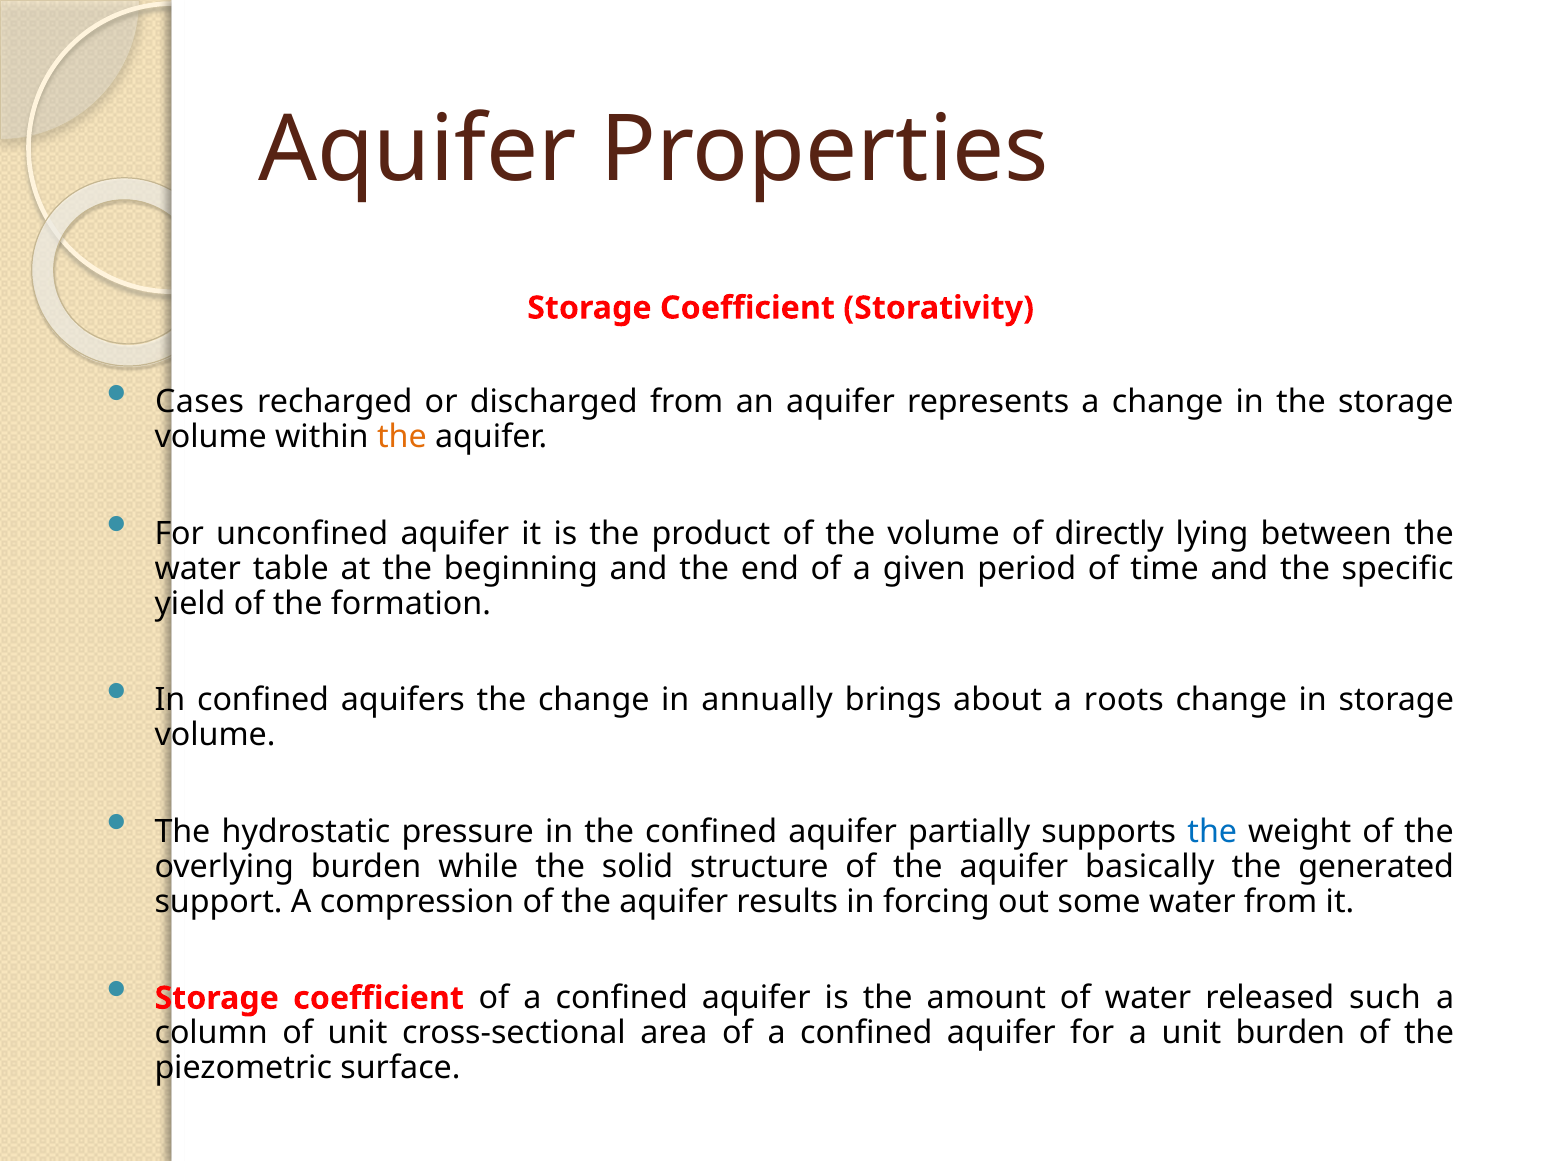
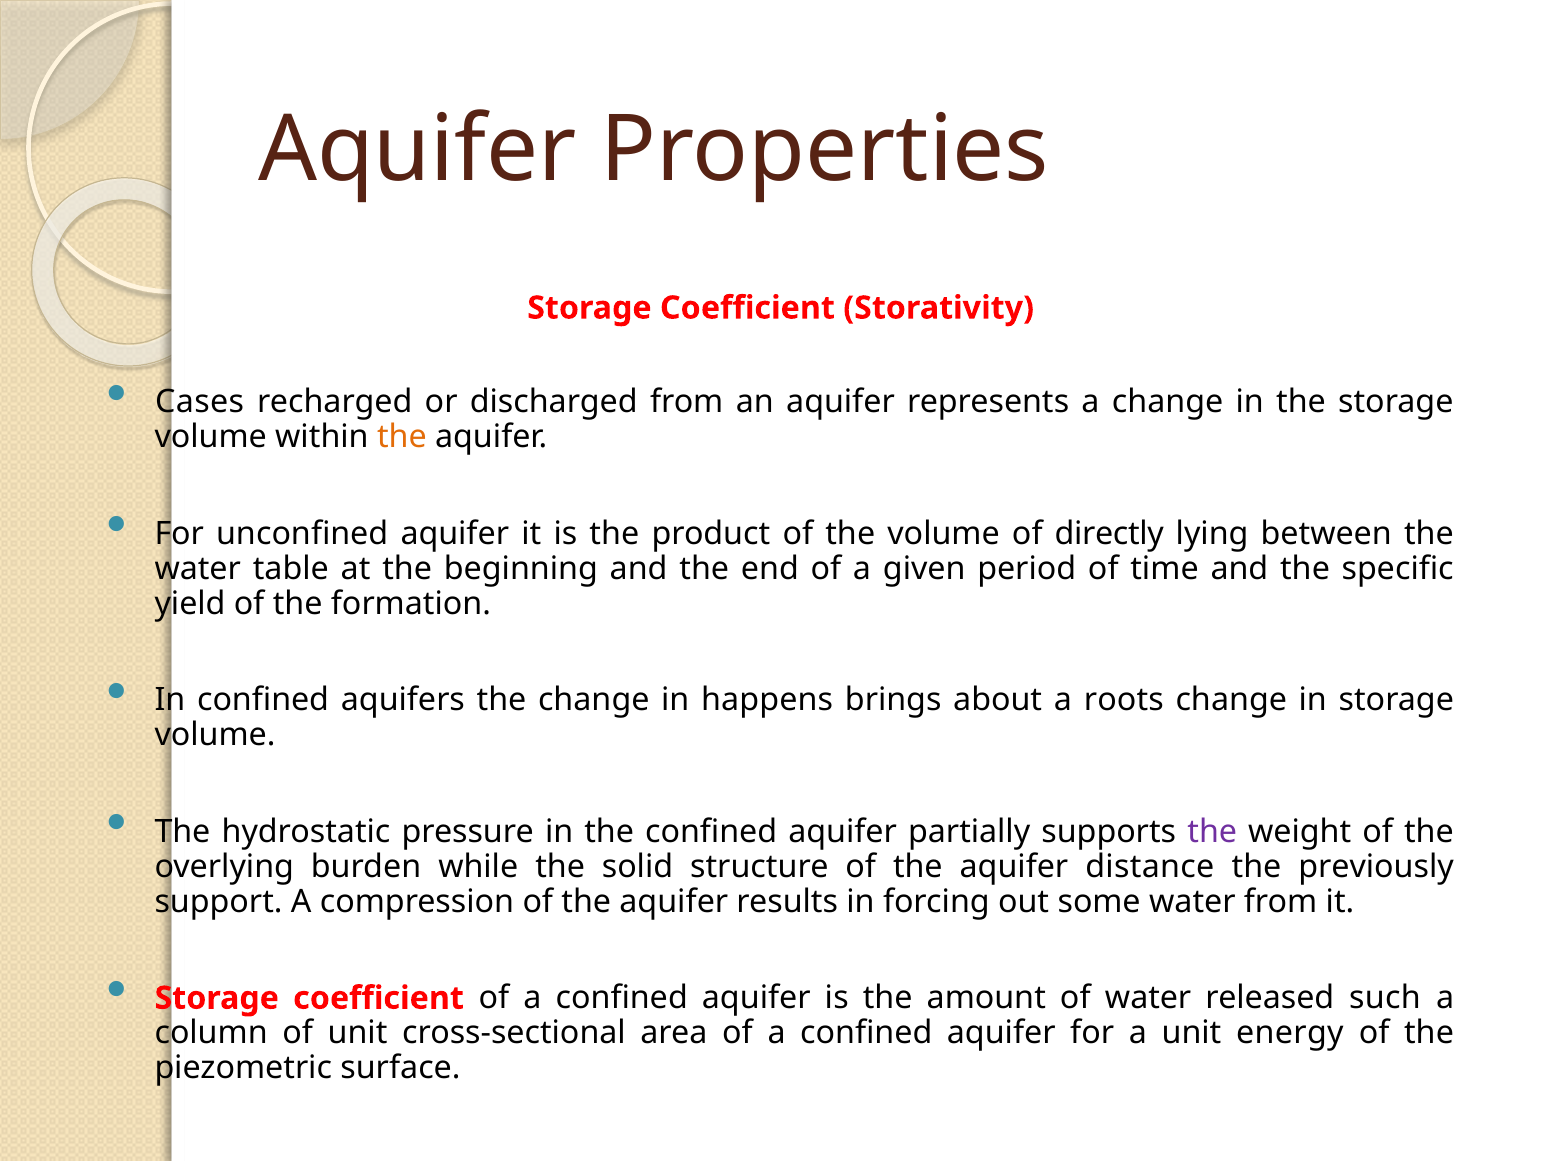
annually: annually -> happens (767, 700)
the colour: blue -> purple (1212, 832)
basically: basically -> distance (1150, 867)
generated: generated -> previously (1376, 867)
unit burden: burden -> energy (1290, 1033)
